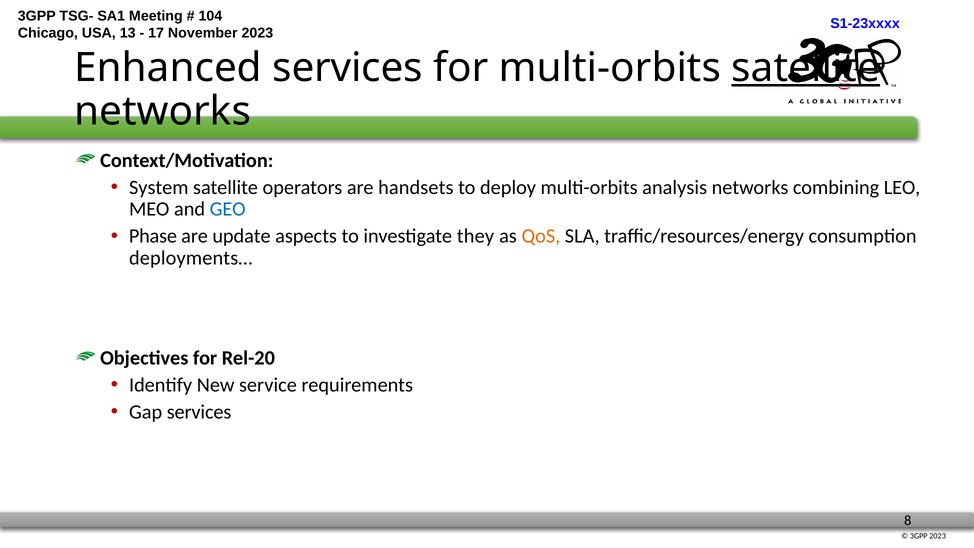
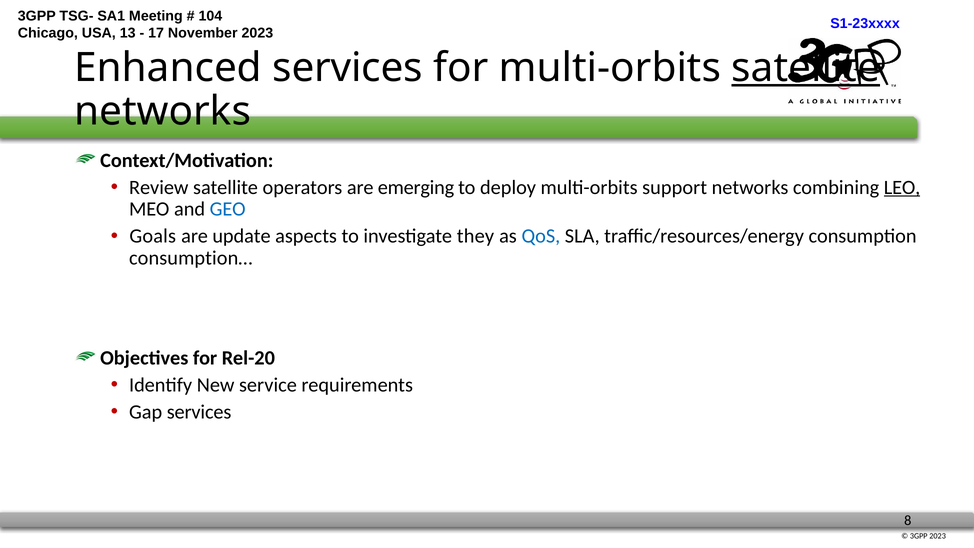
System: System -> Review (159, 187)
handsets: handsets -> emerging (416, 187)
analysis: analysis -> support (675, 187)
LEO underline: none -> present (902, 187)
Phase: Phase -> Goals (153, 236)
QoS colour: orange -> blue (541, 236)
deployments…: deployments… -> consumption… (191, 258)
